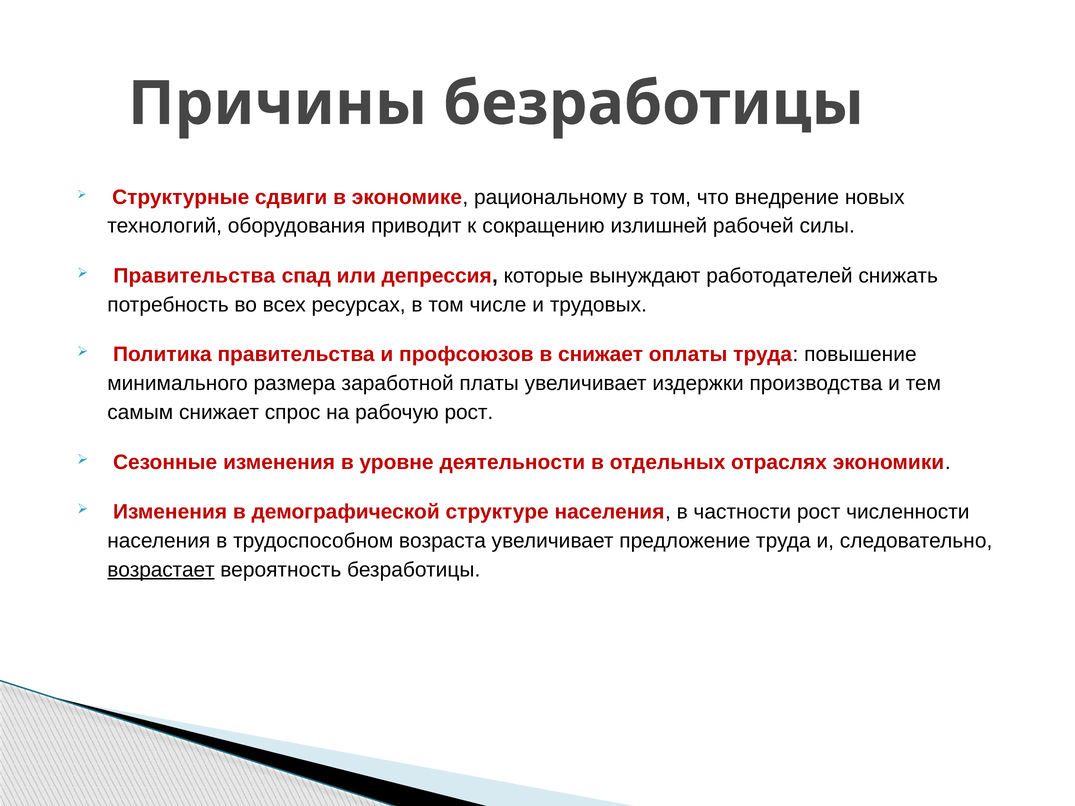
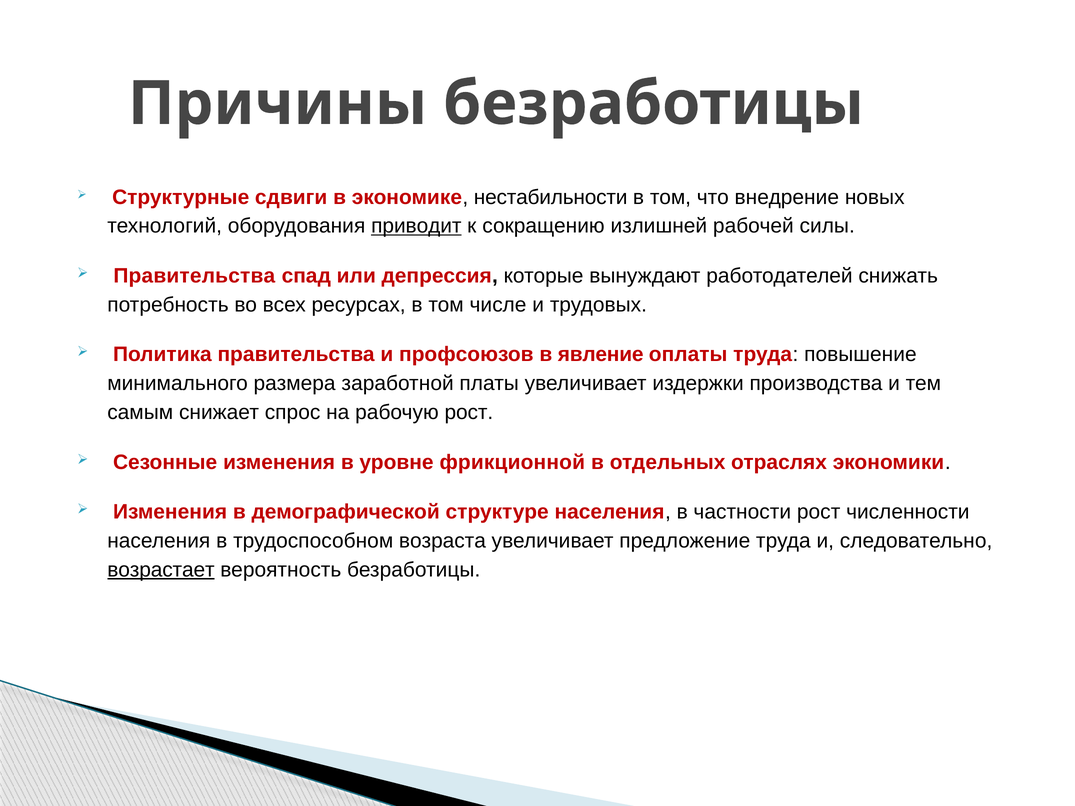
рациональному: рациональному -> нестабильности (551, 197)
приводит underline: none -> present (416, 226)
в снижает: снижает -> явление (601, 355)
деятельности: деятельности -> фрикционной (512, 462)
